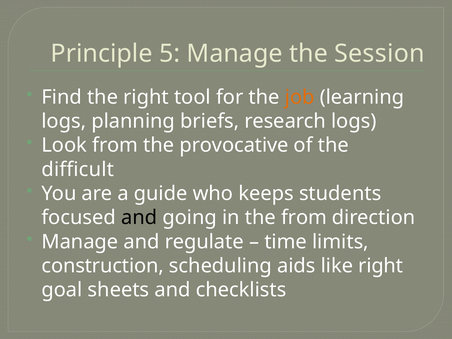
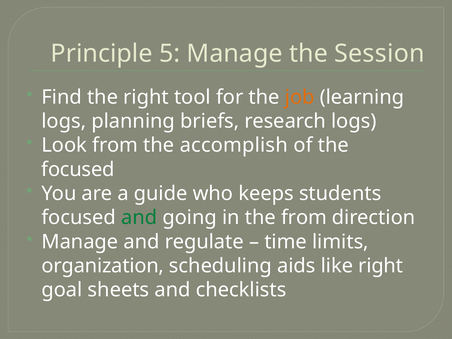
provocative: provocative -> accomplish (234, 145)
difficult: difficult -> focused (78, 169)
and colour: black -> green (139, 218)
construction: construction -> organization (103, 266)
